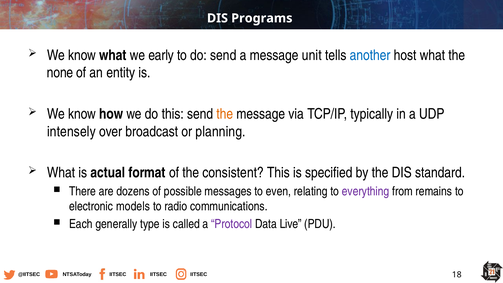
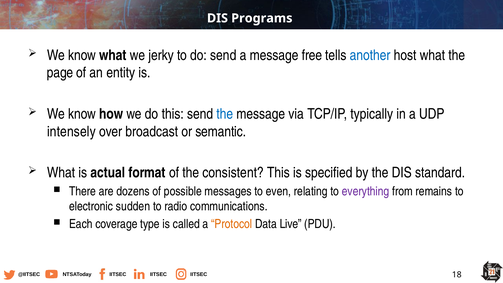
early: early -> jerky (161, 55)
unit: unit -> free (312, 55)
none: none -> page (60, 73)
the colour: orange -> blue (225, 114)
planning: planning -> semantic (221, 132)
models: models -> sudden (133, 206)
generally: generally -> coverage (116, 224)
Protocol colour: purple -> orange (232, 224)
